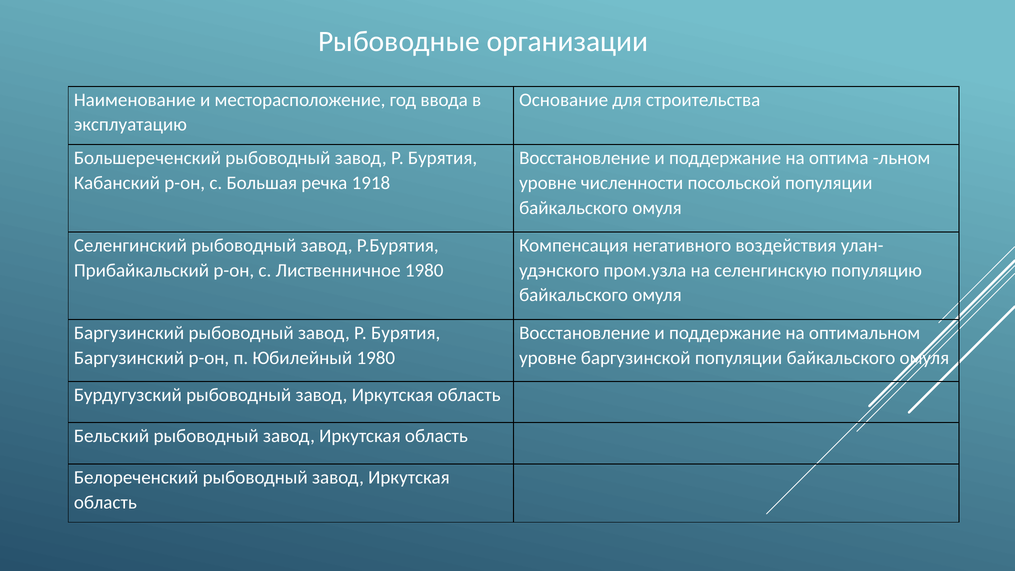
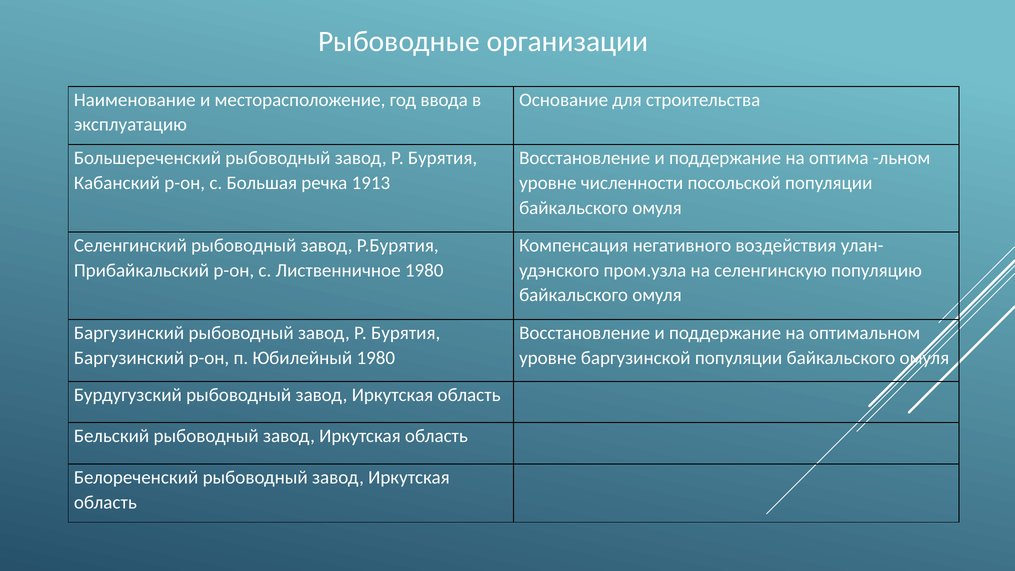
1918: 1918 -> 1913 (371, 183)
